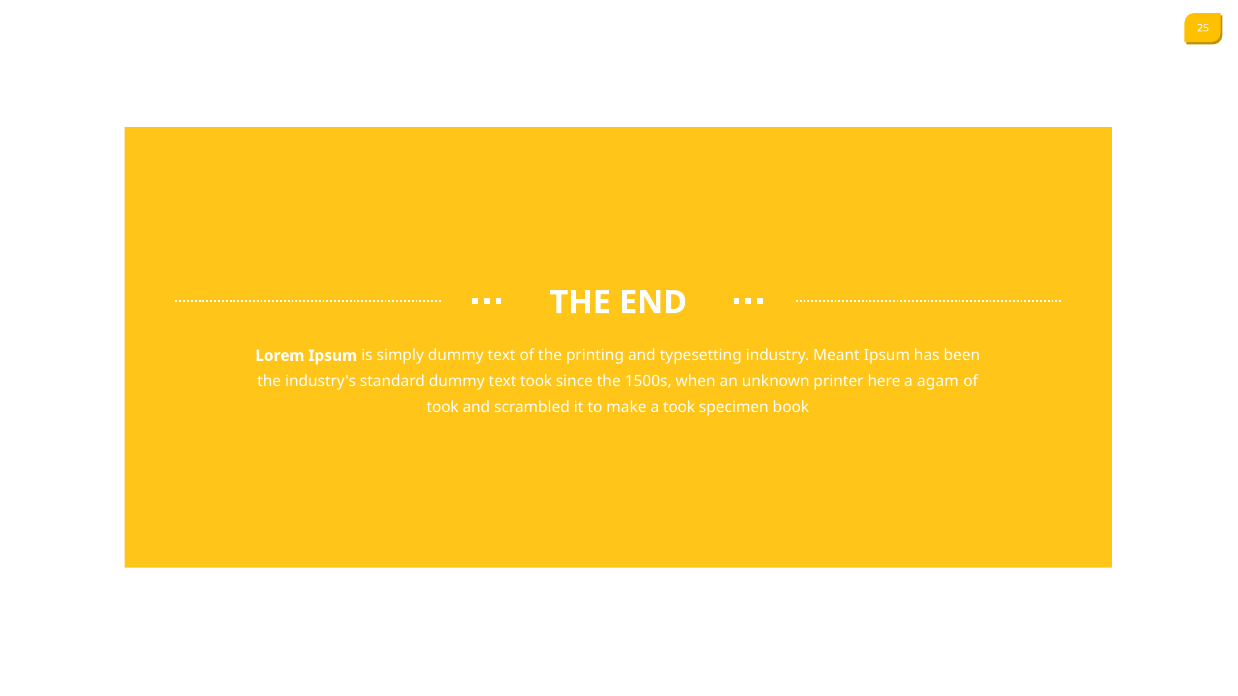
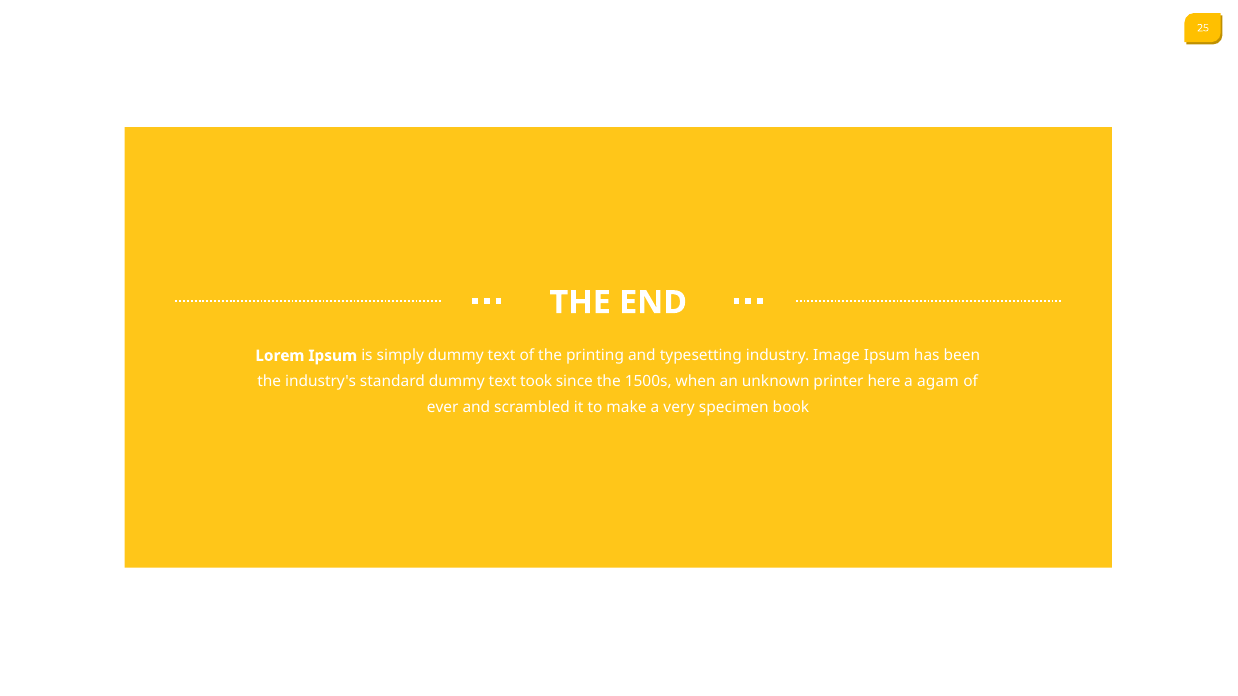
Meant: Meant -> Image (836, 356)
took: took -> ever (443, 407)
a took: took -> very (679, 407)
